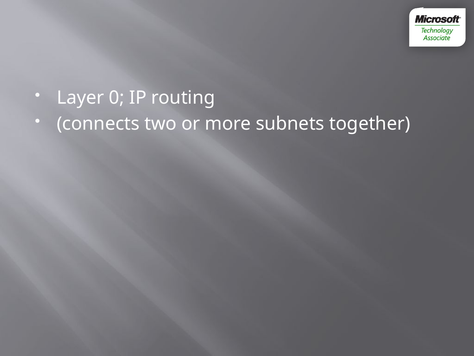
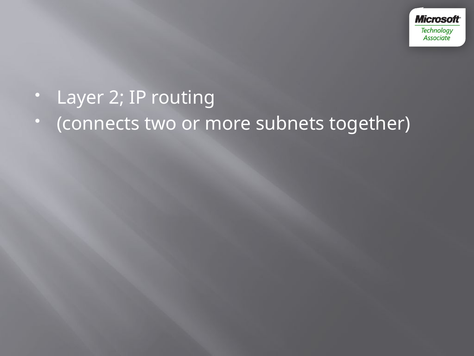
0: 0 -> 2 (117, 98)
